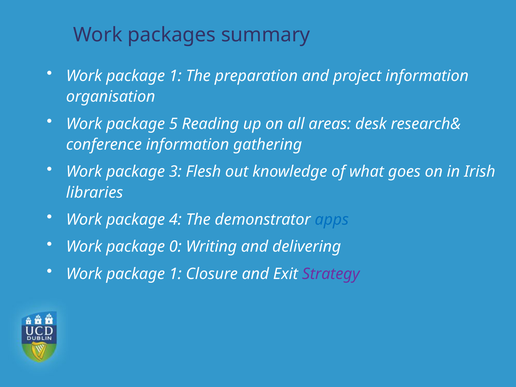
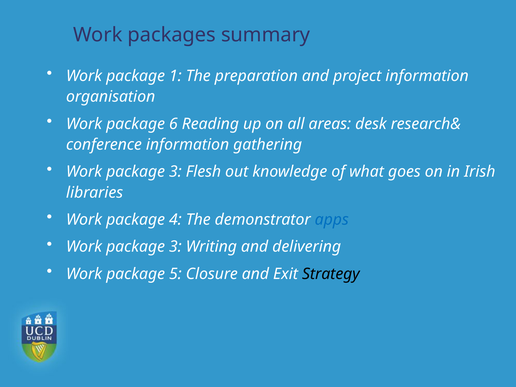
5: 5 -> 6 (173, 124)
0: 0 -> 3 (175, 247)
1: 1 -> 5 (175, 274)
Strategy colour: purple -> black (331, 274)
